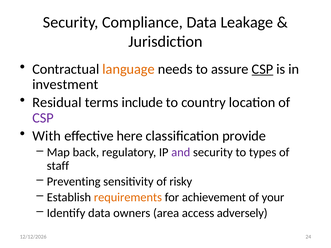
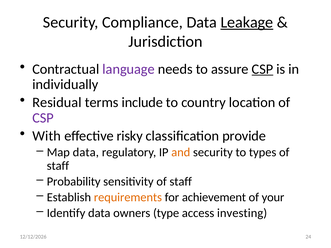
Leakage underline: none -> present (247, 22)
language colour: orange -> purple (129, 69)
investment: investment -> individually (65, 85)
here: here -> risky (130, 136)
Map back: back -> data (86, 153)
and colour: purple -> orange (181, 153)
Preventing: Preventing -> Probability (74, 182)
sensitivity of risky: risky -> staff (181, 182)
area: area -> type (166, 213)
adversely: adversely -> investing (242, 213)
